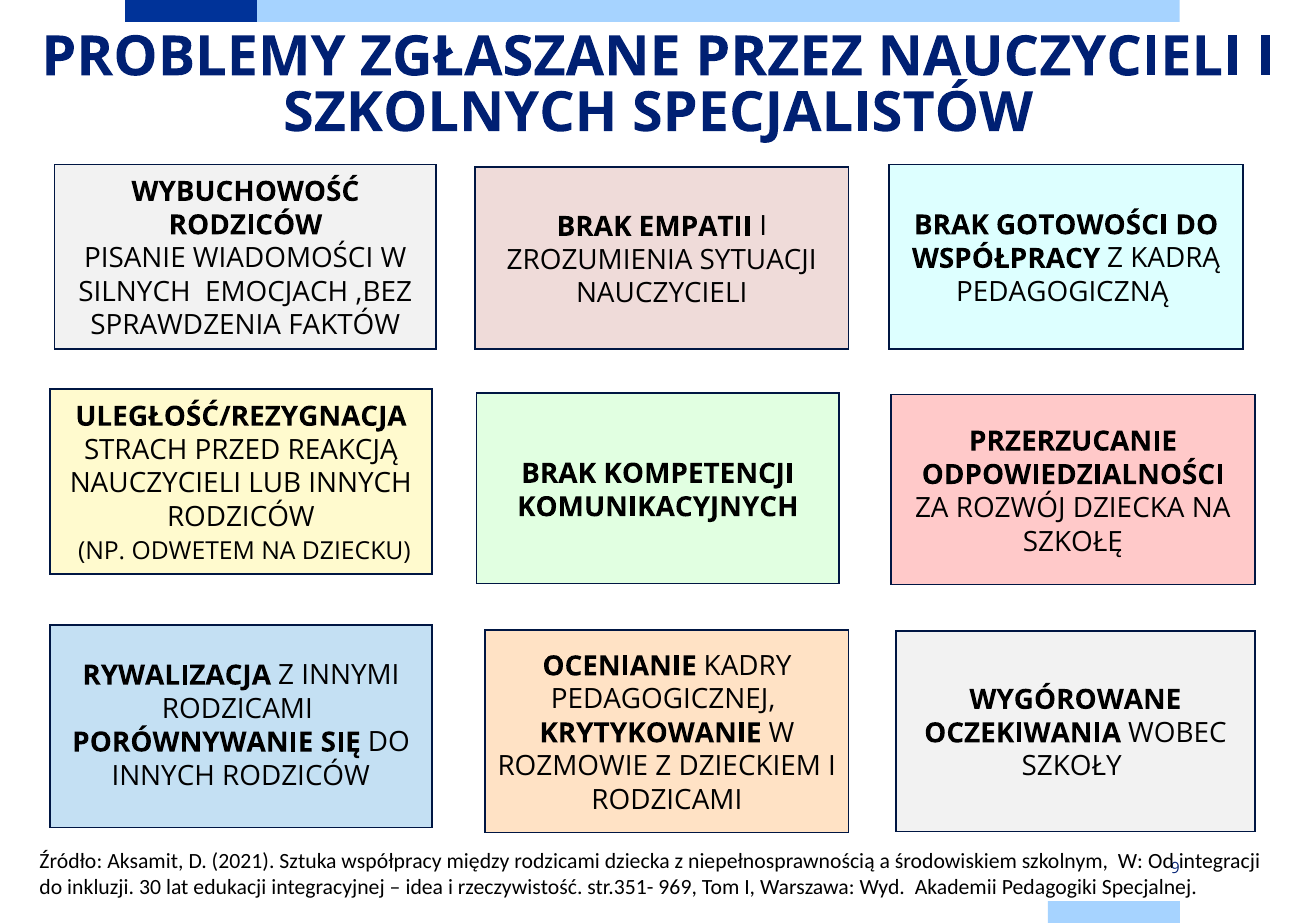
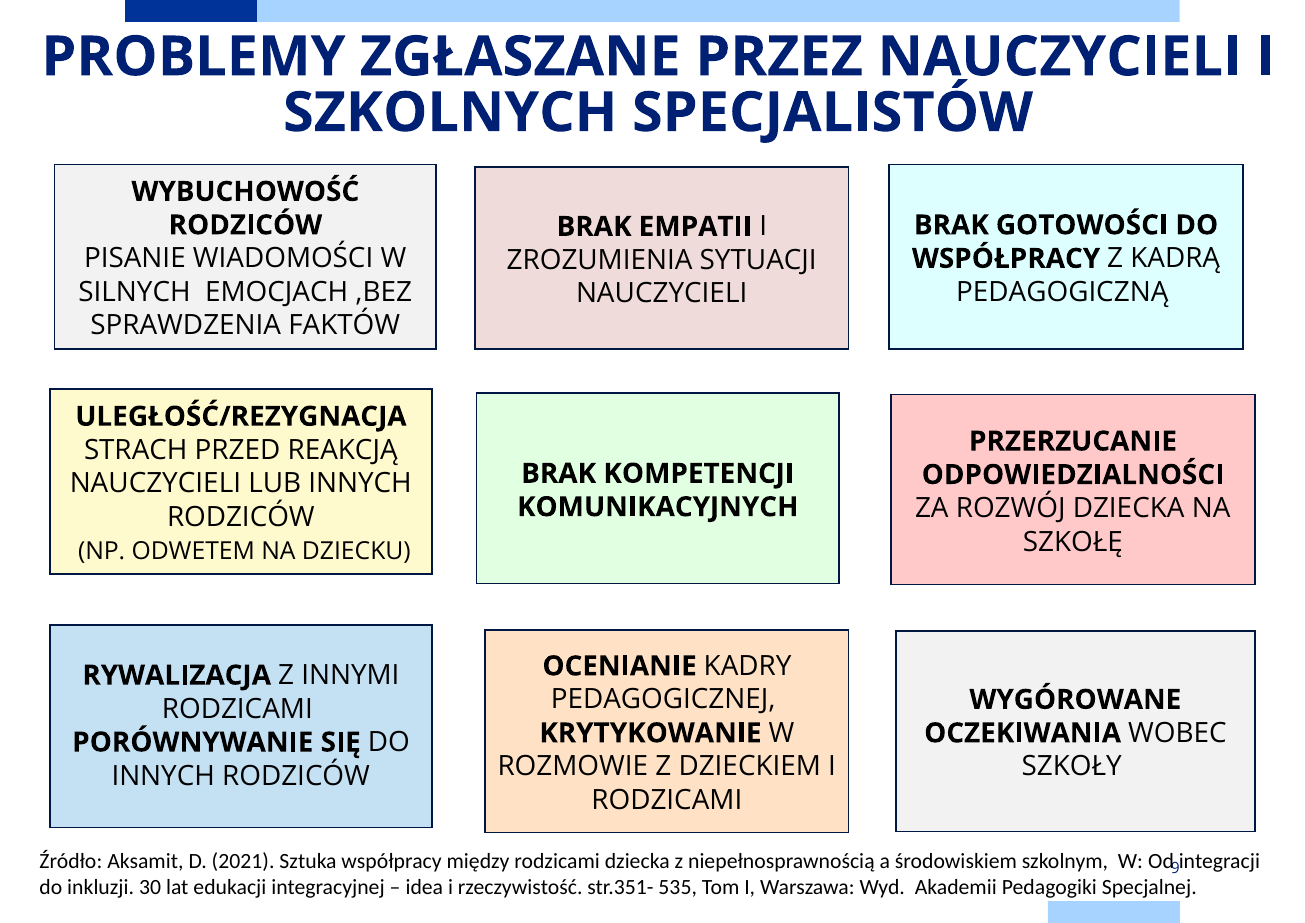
969: 969 -> 535 (678, 887)
